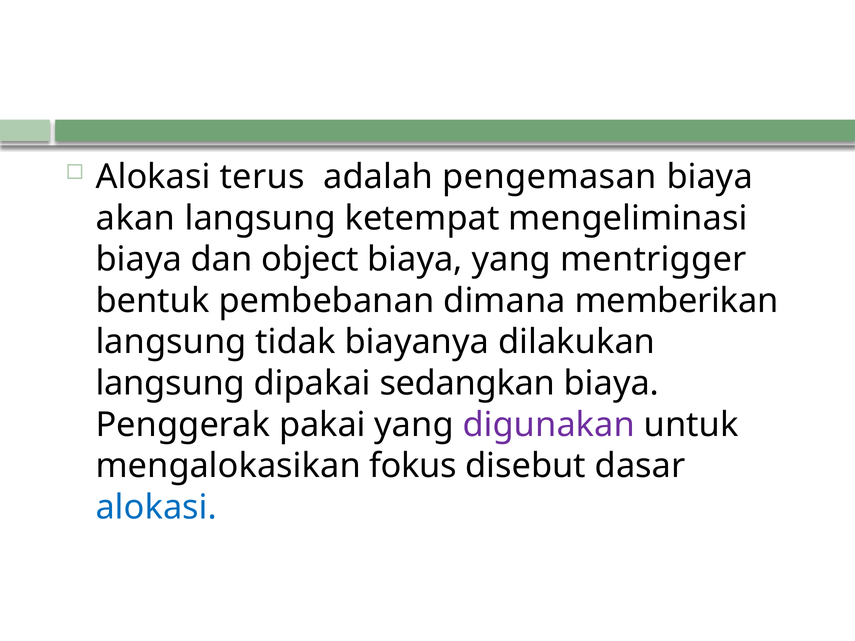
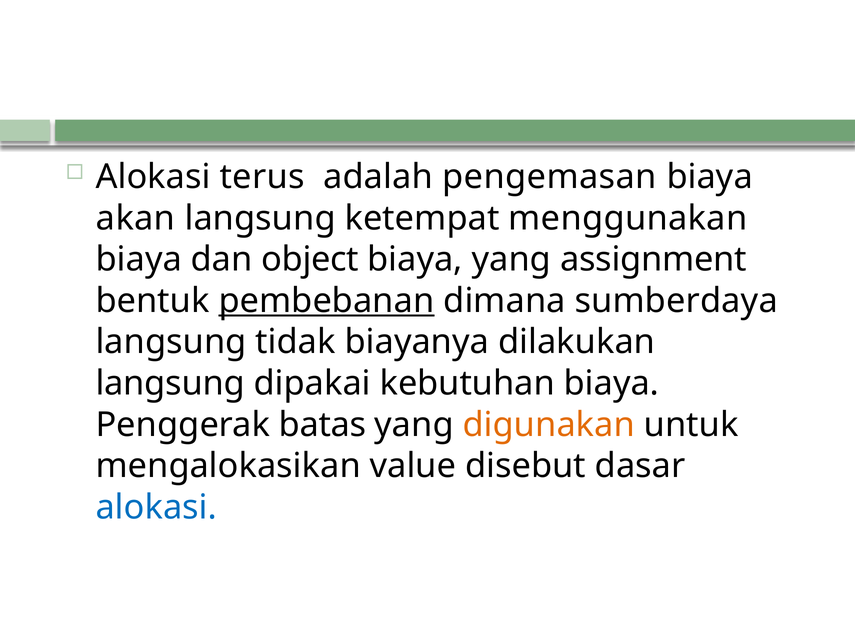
mengeliminasi: mengeliminasi -> menggunakan (628, 218)
mentrigger: mentrigger -> assignment (653, 260)
pembebanan underline: none -> present (326, 301)
memberikan: memberikan -> sumberdaya (676, 301)
sedangkan: sedangkan -> kebutuhan (467, 384)
pakai: pakai -> batas (323, 425)
digunakan colour: purple -> orange (549, 425)
fokus: fokus -> value (413, 466)
